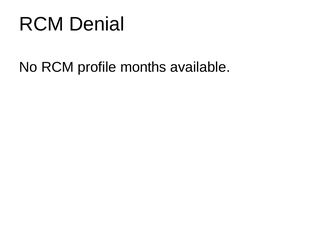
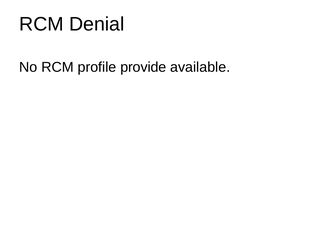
months: months -> provide (143, 67)
